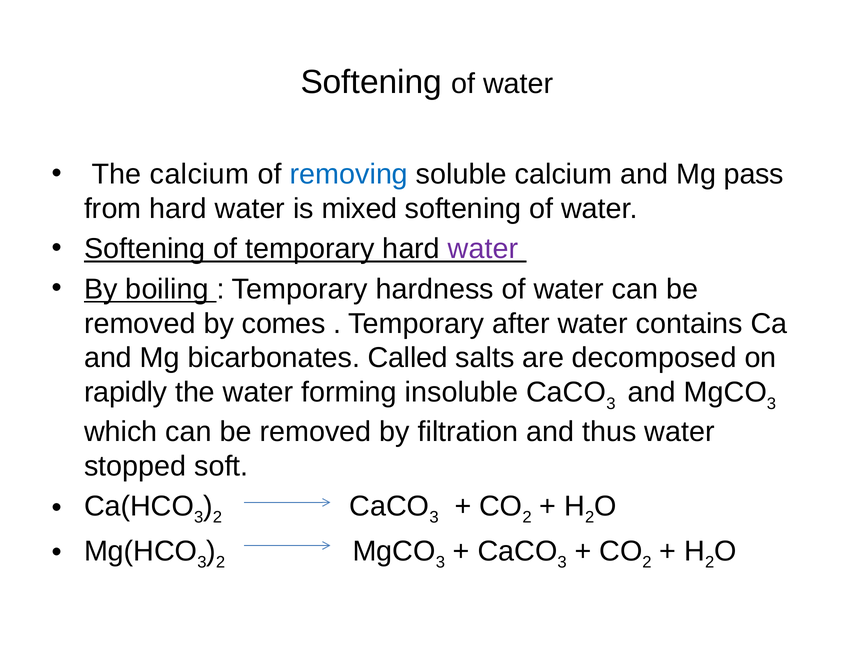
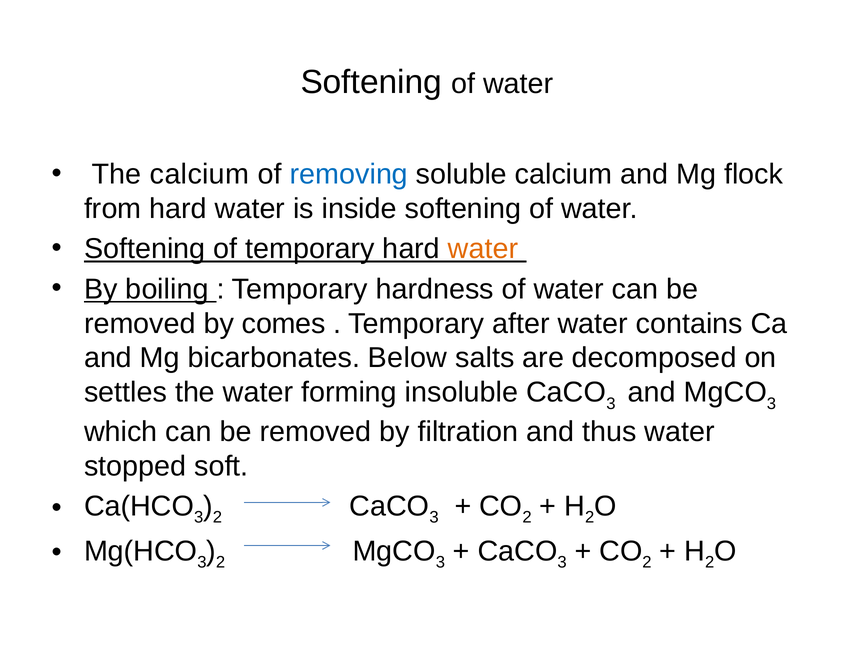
pass: pass -> flock (754, 174)
mixed: mixed -> inside (359, 209)
water colour: purple -> orange (483, 249)
Called: Called -> Below (408, 358)
rapidly: rapidly -> settles (126, 393)
